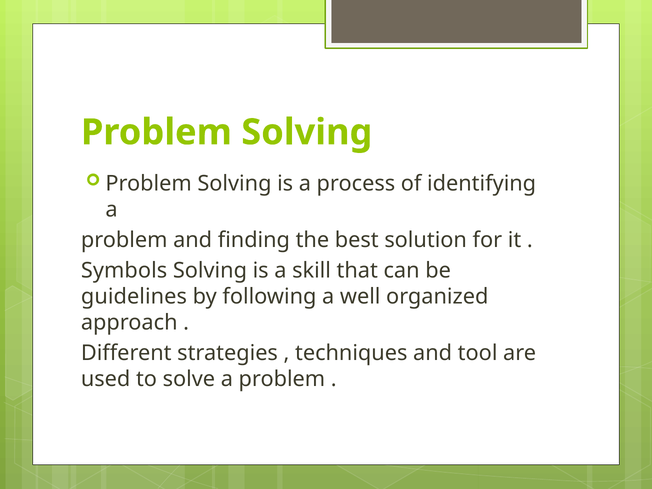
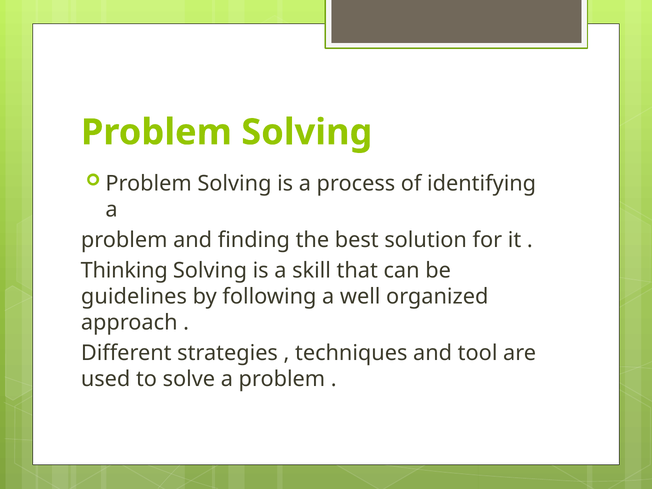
Symbols: Symbols -> Thinking (124, 270)
